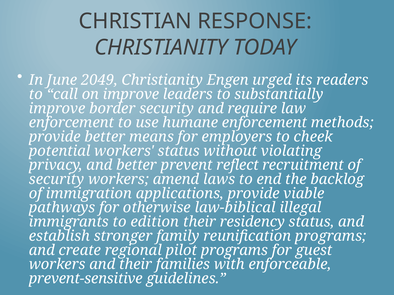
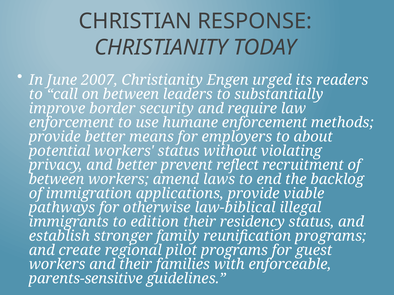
2049: 2049 -> 2007 (99, 80)
on improve: improve -> between (131, 94)
cheek: cheek -> about (313, 137)
security: security -> between (57, 180)
prevent-sensitive: prevent-sensitive -> parents-sensitive (86, 279)
